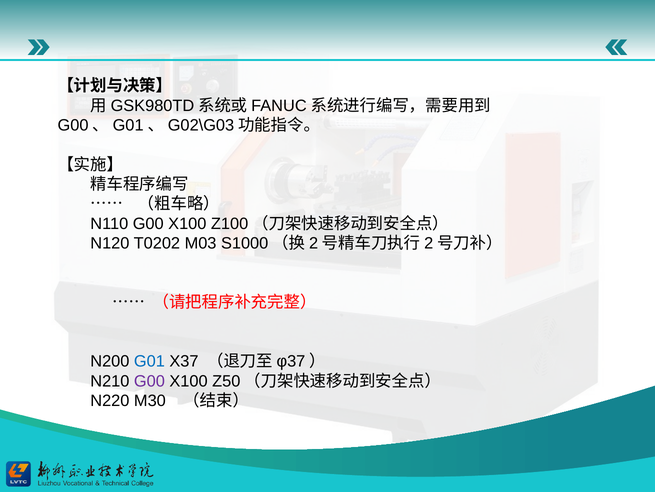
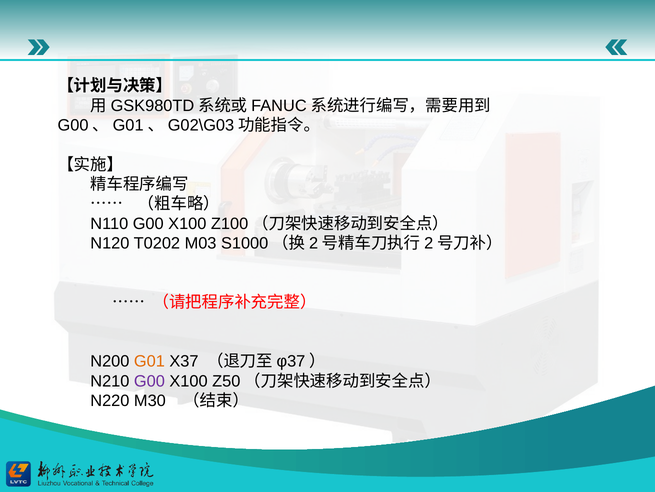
G01 colour: blue -> orange (149, 361)
